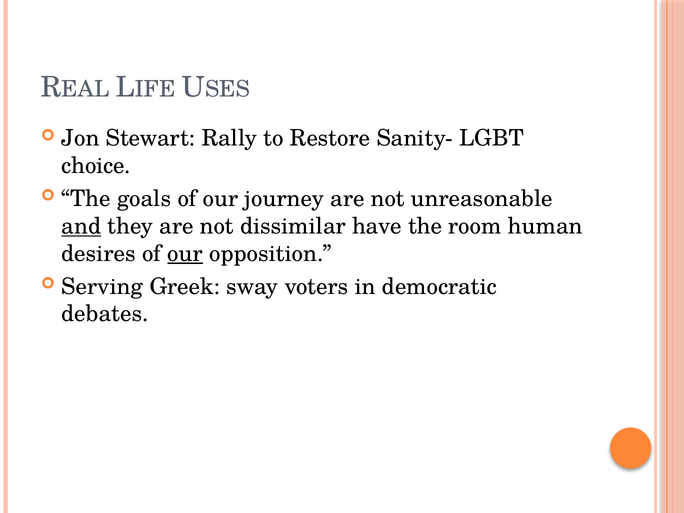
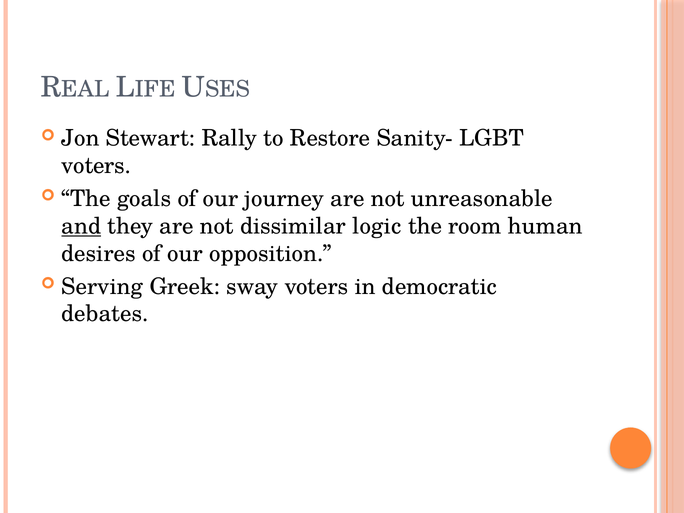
choice: choice -> voters (96, 166)
have: have -> logic (377, 226)
our underline: present -> none (185, 253)
